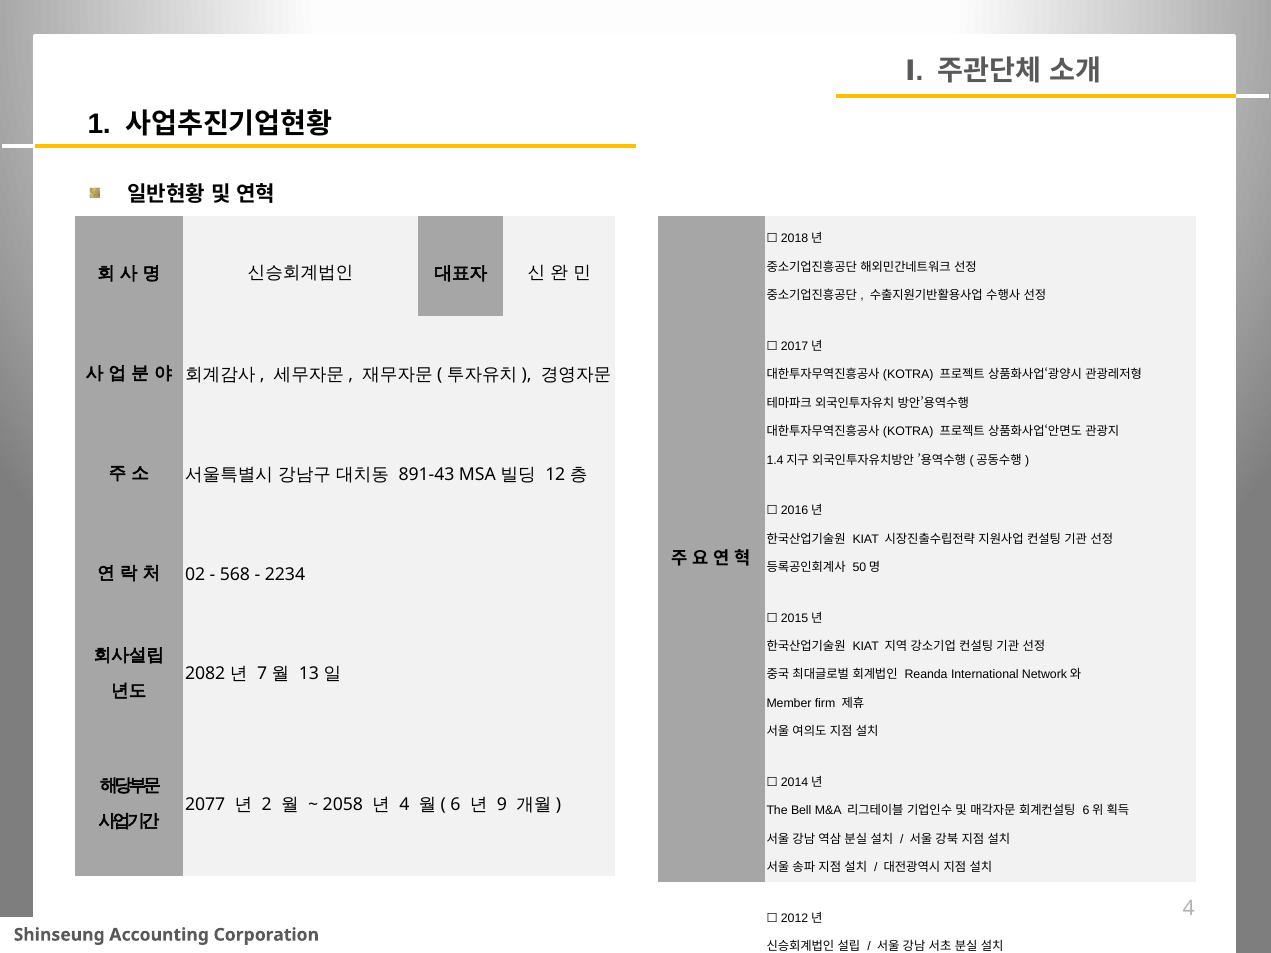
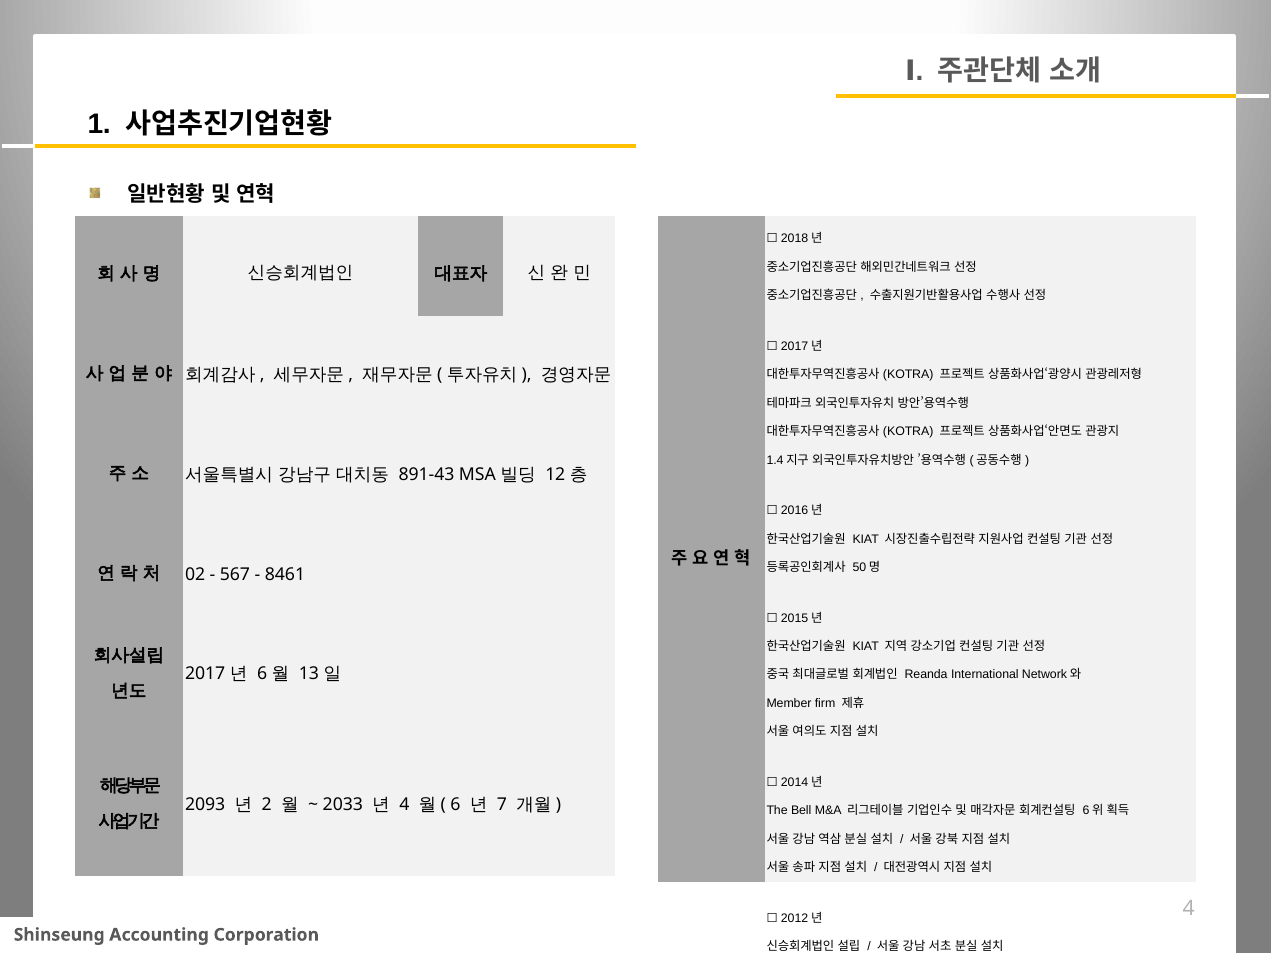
568: 568 -> 567 (235, 574)
2234: 2234 -> 8461 (285, 574)
2082: 2082 -> 2017 (205, 674)
7: 7 -> 6 (262, 674)
2077: 2077 -> 2093 (205, 805)
2058: 2058 -> 2033 (343, 805)
9: 9 -> 7 (502, 805)
